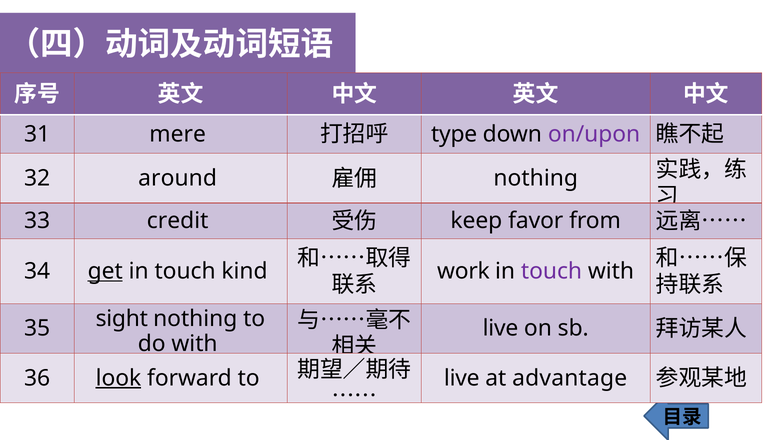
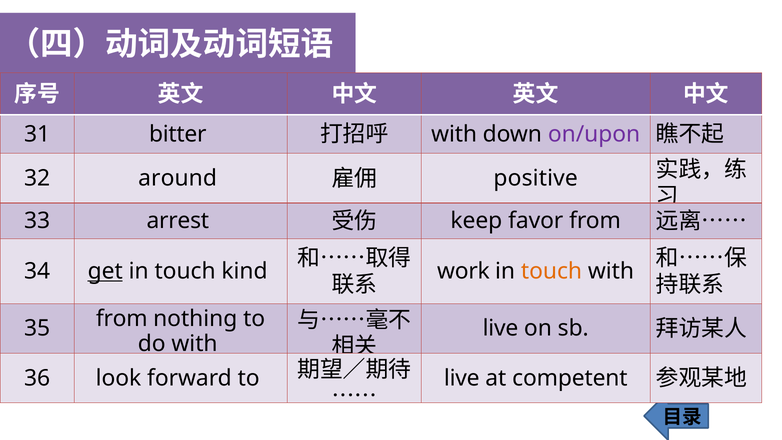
mere: mere -> bitter (178, 134)
type: type -> with (454, 134)
nothing: nothing -> positive (536, 178)
credit: credit -> arrest (178, 221)
touch colour: purple -> orange (552, 271)
35 sight: sight -> from (122, 319)
look underline: present -> none (118, 378)
advantage: advantage -> competent (570, 378)
